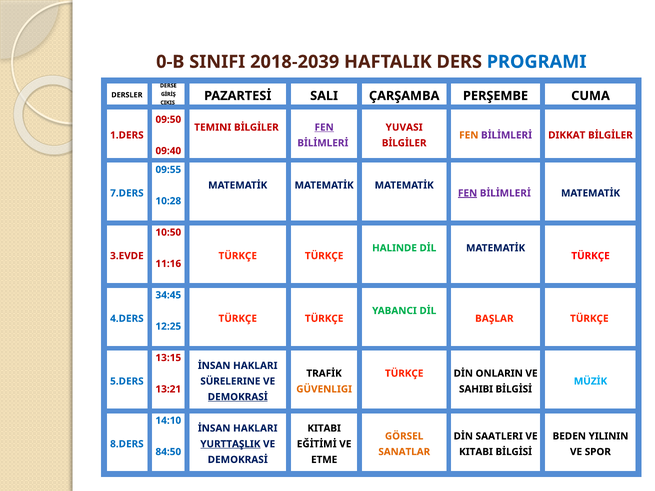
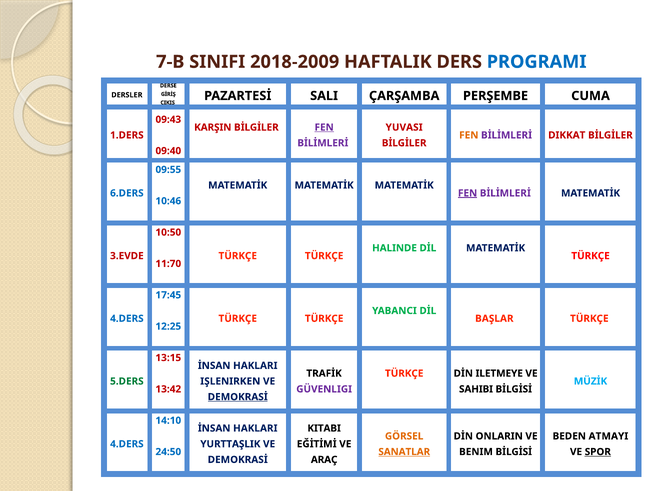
0-B: 0-B -> 7-B (170, 62)
2018-2039: 2018-2039 -> 2018-2009 (295, 62)
09:50: 09:50 -> 09:43 (168, 120)
TEMINI: TEMINI -> KARŞIN (213, 127)
7.DERS: 7.DERS -> 6.DERS (127, 193)
10:28: 10:28 -> 10:46 (168, 201)
11:16: 11:16 -> 11:70 (168, 264)
34:45: 34:45 -> 17:45 (168, 295)
ONLARIN: ONLARIN -> ILETMEYE (499, 374)
5.DERS colour: blue -> green (127, 381)
SÜRELERINE: SÜRELERINE -> IŞLENIRKEN (230, 381)
13:21: 13:21 -> 13:42 (168, 389)
GÜVENLIGI colour: orange -> purple (324, 389)
SAATLERI: SAATLERI -> ONLARIN (499, 436)
YILININ: YILININ -> ATMAYI (608, 436)
8.DERS: 8.DERS -> 4.DERS (127, 444)
YURTTAŞLIK underline: present -> none (230, 444)
84:50: 84:50 -> 24:50 (168, 452)
SANATLAR underline: none -> present (404, 452)
KITABI: KITABI -> BENIM (476, 452)
SPOR underline: none -> present (598, 452)
ETME: ETME -> ARAÇ (324, 460)
